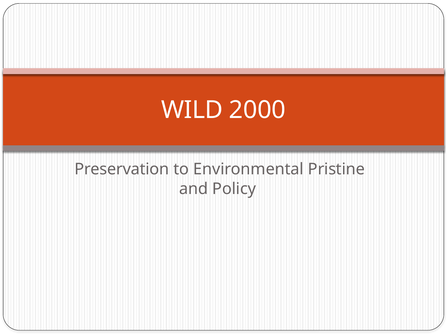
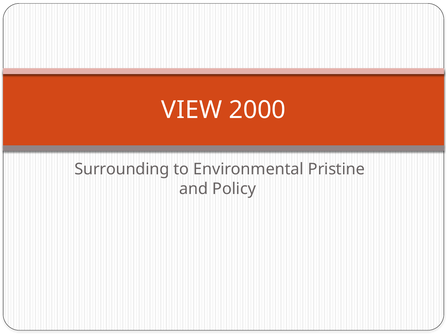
WILD: WILD -> VIEW (192, 110)
Preservation: Preservation -> Surrounding (122, 169)
